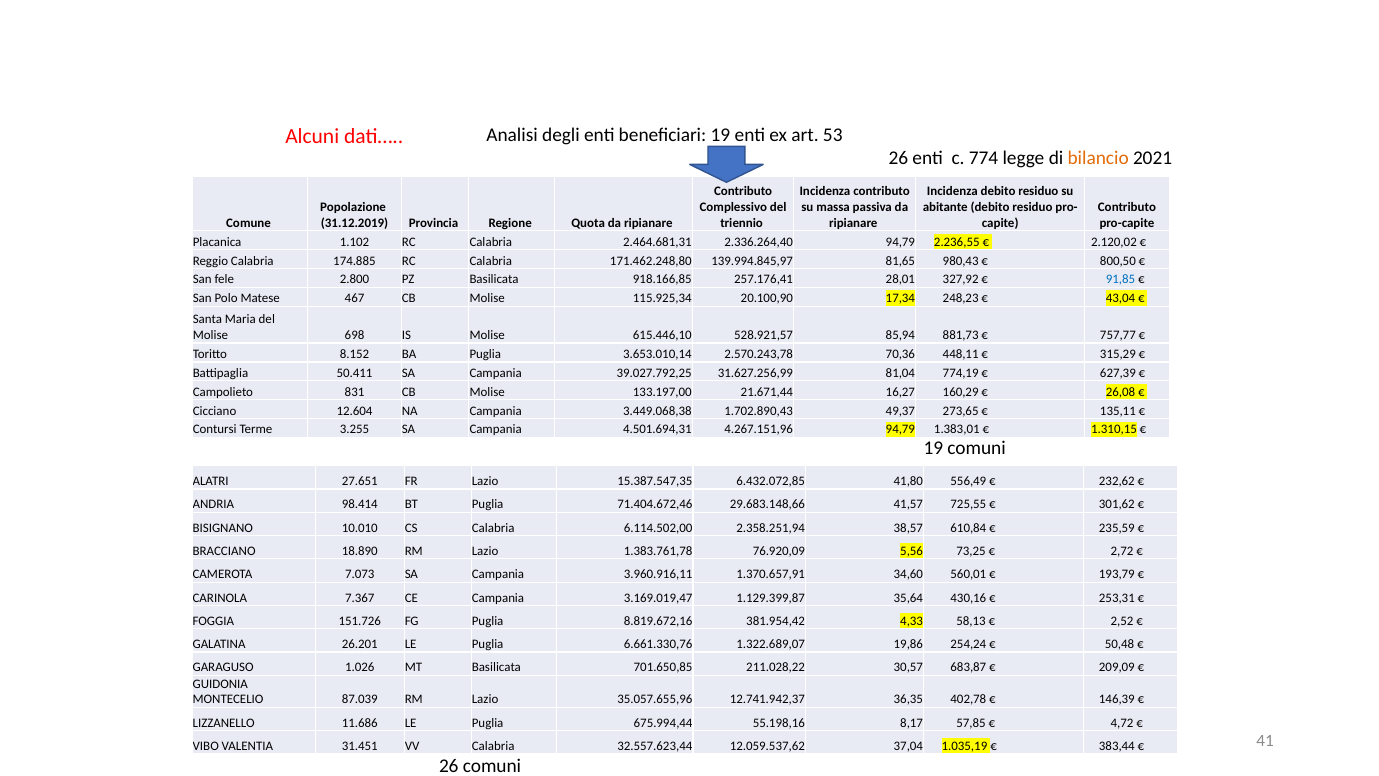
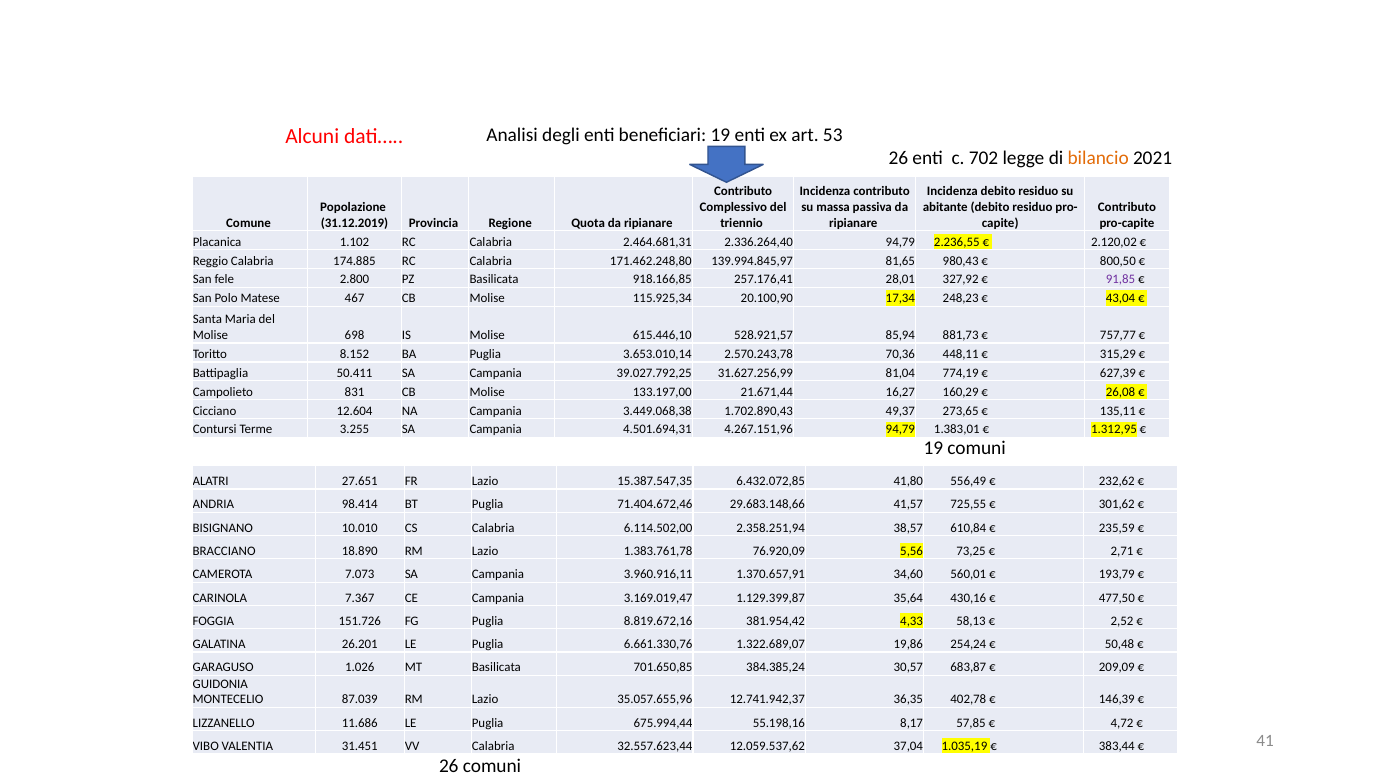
774: 774 -> 702 (984, 158)
91,85 colour: blue -> purple (1120, 280)
1.310,15: 1.310,15 -> 1.312,95 (1114, 429)
2,72: 2,72 -> 2,71 (1122, 551)
253,31: 253,31 -> 477,50 (1117, 597)
211.028,22: 211.028,22 -> 384.385,24 (776, 667)
